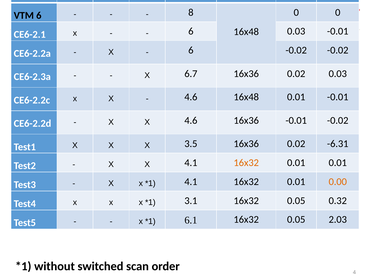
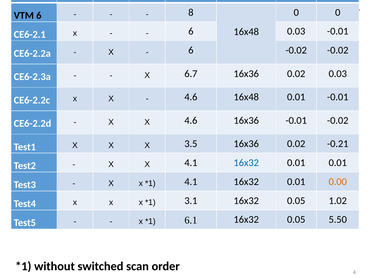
-6.31: -6.31 -> -0.21 (338, 143)
16x32 colour: orange -> blue (246, 162)
0.32: 0.32 -> 1.02 (338, 200)
2.03: 2.03 -> 5.50 (338, 219)
